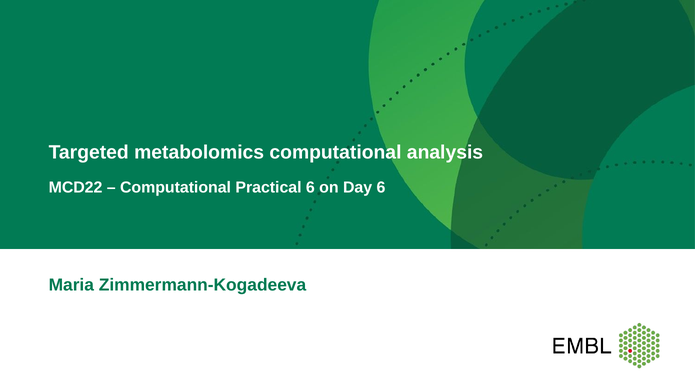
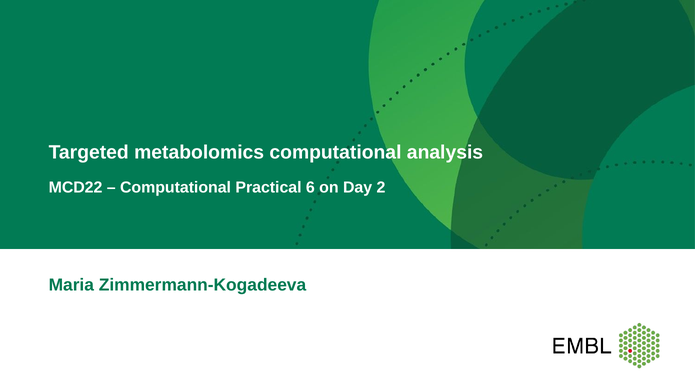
Day 6: 6 -> 2 (381, 188)
